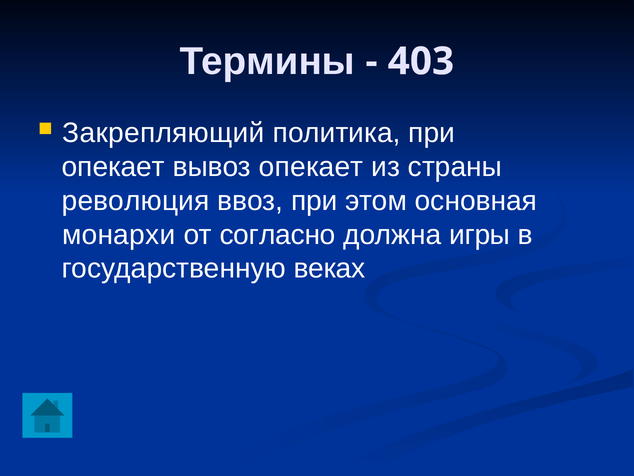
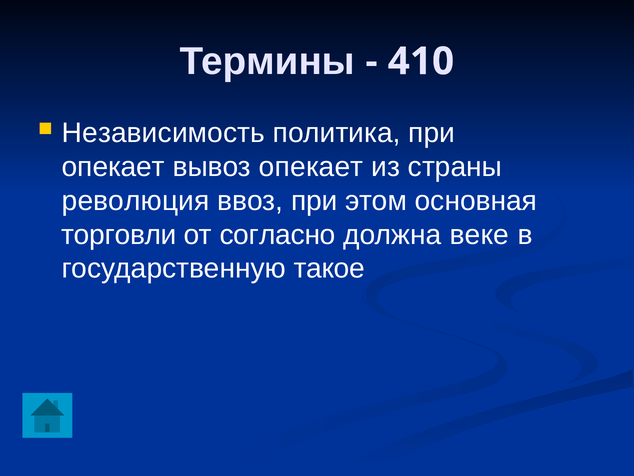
403: 403 -> 410 (421, 61)
Закрепляющий: Закрепляющий -> Независимость (163, 133)
монархи: монархи -> торговли (119, 234)
игры: игры -> веке (479, 234)
веках: веках -> такое (329, 268)
